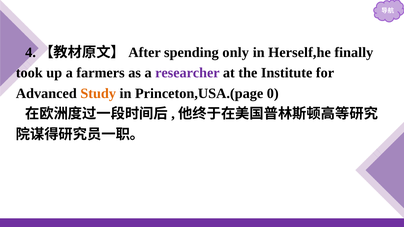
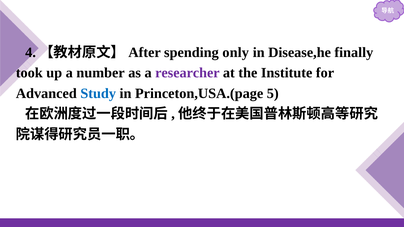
Herself,he: Herself,he -> Disease,he (300, 52)
farmers: farmers -> number (101, 73)
Study colour: orange -> blue (98, 93)
0: 0 -> 5 (273, 93)
